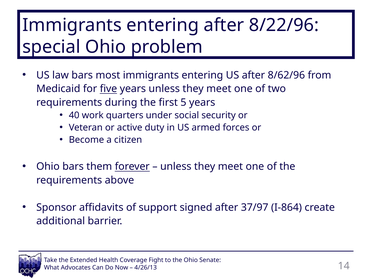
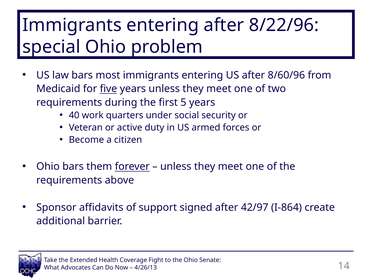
8/62/96: 8/62/96 -> 8/60/96 (286, 75)
37/97: 37/97 -> 42/97 (255, 207)
